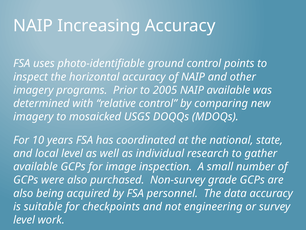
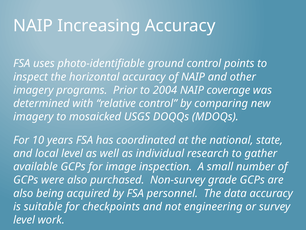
2005: 2005 -> 2004 (165, 90)
NAIP available: available -> coverage (228, 90)
